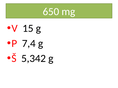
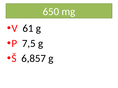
15: 15 -> 61 (28, 28)
7,4: 7,4 -> 7,5 (29, 44)
5,342: 5,342 -> 6,857 (34, 59)
